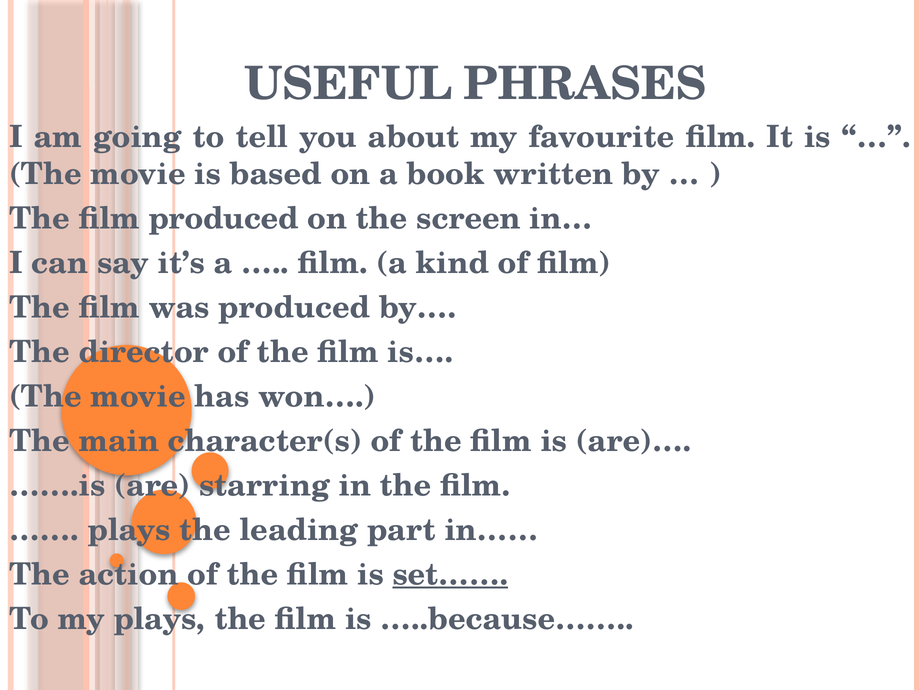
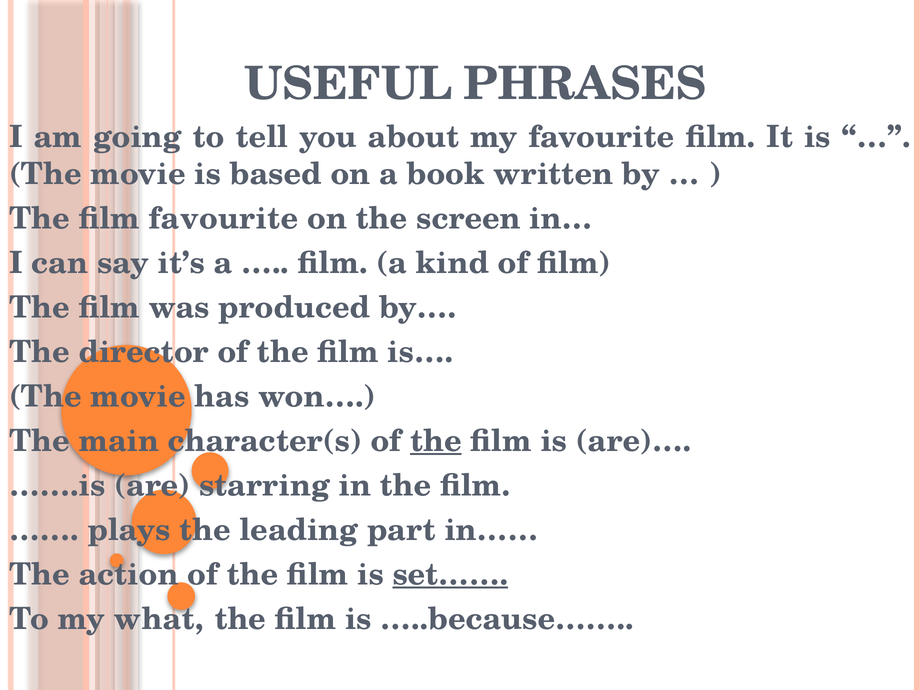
film produced: produced -> favourite (223, 219)
the underline: none -> present (436, 441)
my plays: plays -> what (159, 619)
